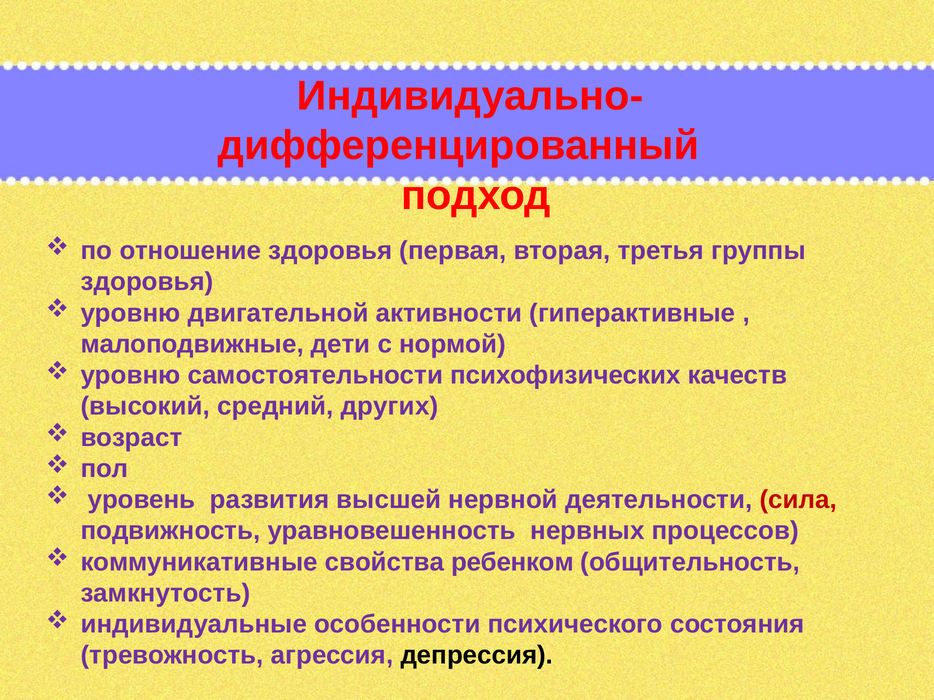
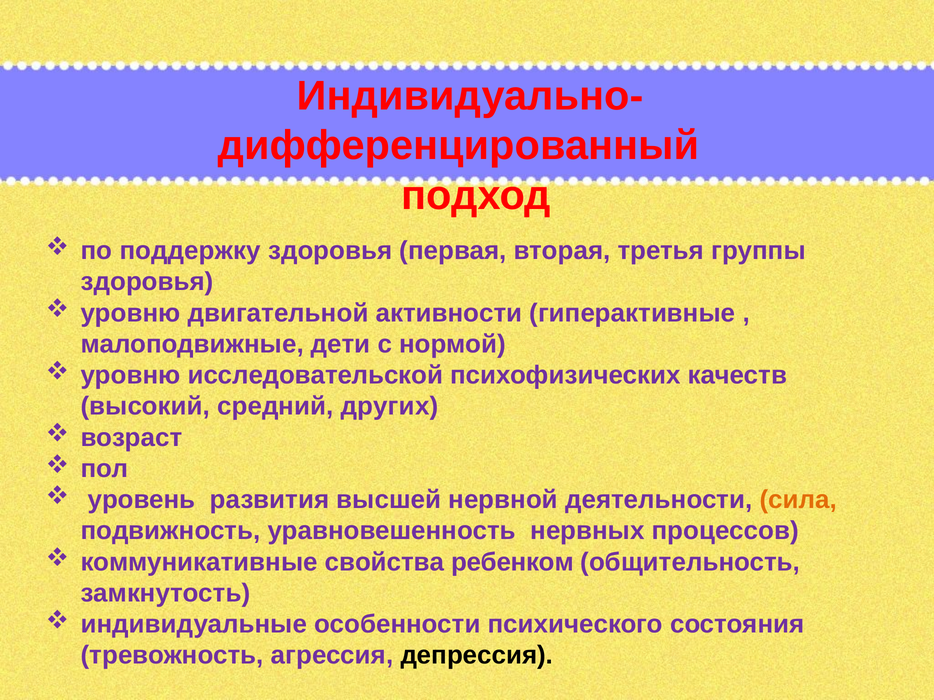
отношение: отношение -> поддержку (190, 251)
самостоятельности: самостоятельности -> исследовательской (315, 376)
сила colour: red -> orange (798, 500)
